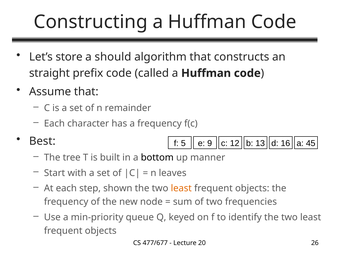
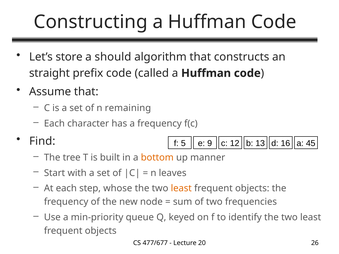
remainder: remainder -> remaining (128, 108)
Best: Best -> Find (42, 141)
bottom colour: black -> orange (157, 158)
shown: shown -> whose (118, 189)
